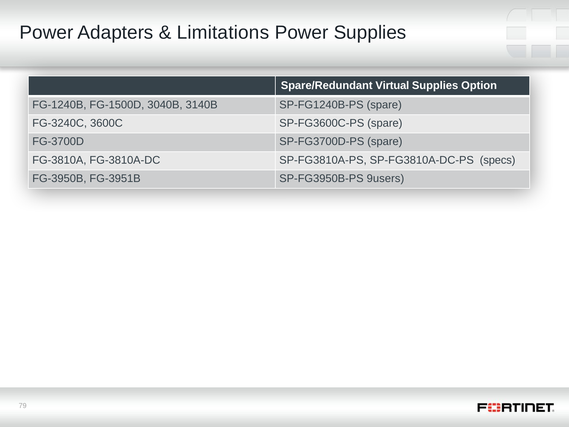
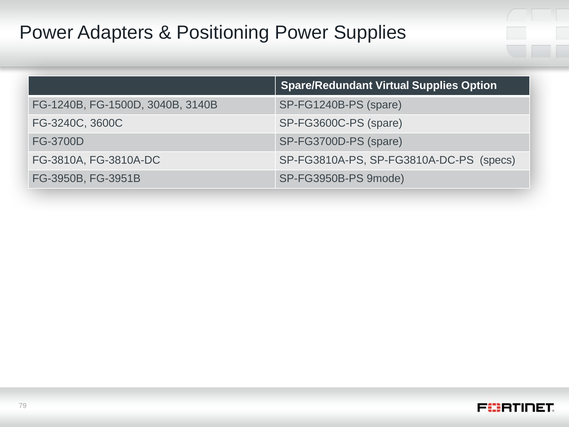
Limitations: Limitations -> Positioning (223, 33)
9users: 9users -> 9mode (385, 178)
